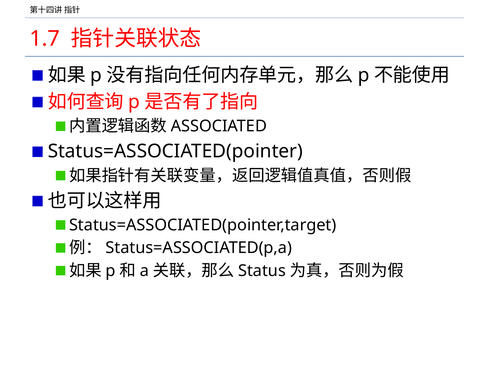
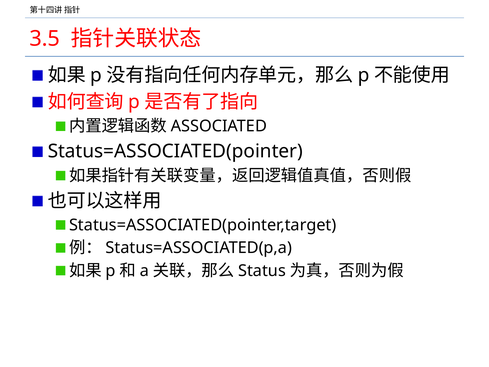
1.7: 1.7 -> 3.5 (45, 39)
